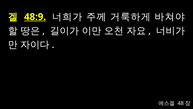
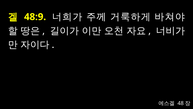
48:9 underline: present -> none (35, 17)
